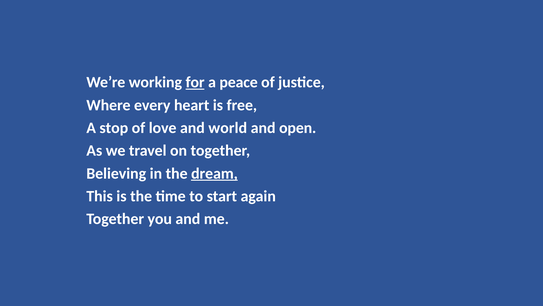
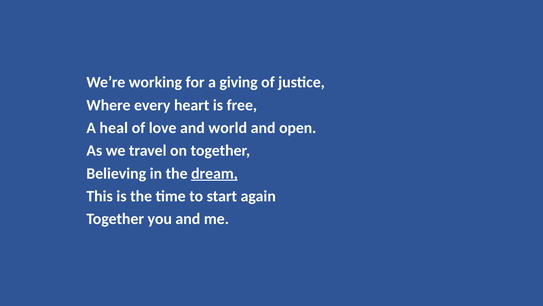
for underline: present -> none (195, 82)
peace: peace -> giving (239, 82)
stop: stop -> heal (114, 128)
